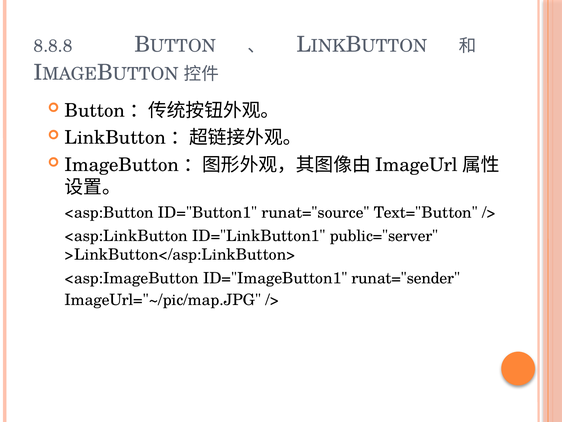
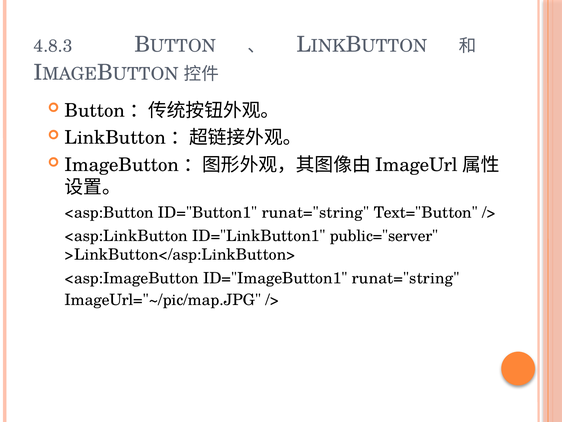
8.8.8: 8.8.8 -> 4.8.3 (53, 46)
ID="Button1 runat="source: runat="source -> runat="string (315, 212)
ID="ImageButton1 runat="sender: runat="sender -> runat="string (406, 278)
